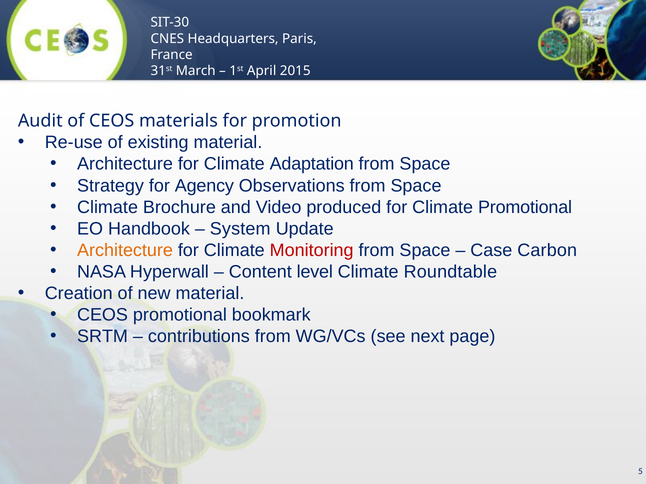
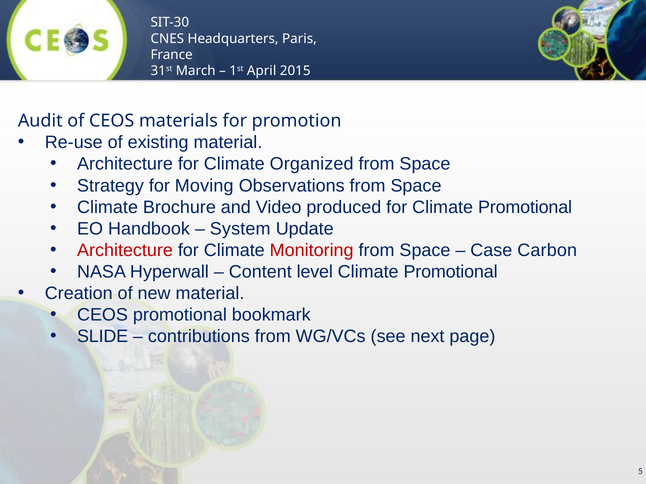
Adaptation: Adaptation -> Organized (312, 164)
Agency: Agency -> Moving (204, 186)
Architecture colour: orange -> red (125, 250)
Roundtable: Roundtable -> Promotional (451, 272)
SRTM: SRTM -> SLIDE (103, 337)
